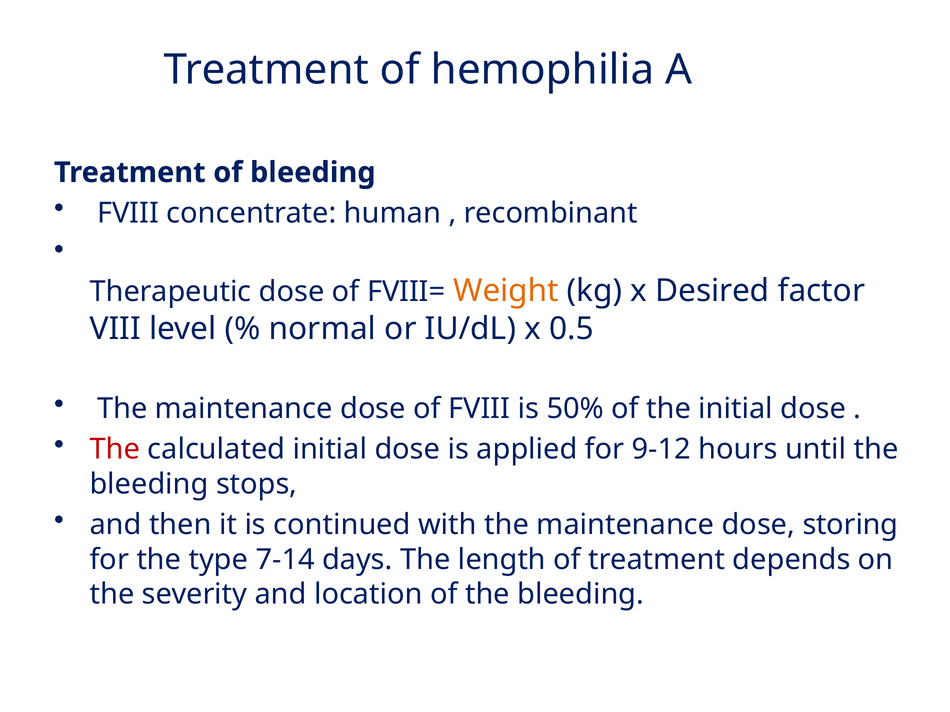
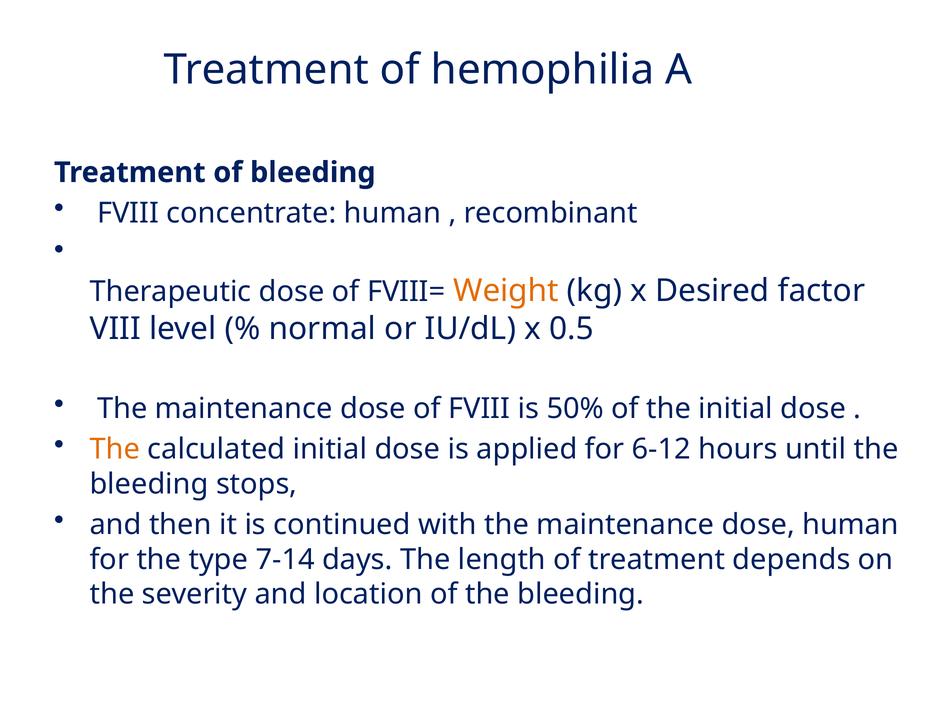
The colour: red -> orange (115, 450)
9-12: 9-12 -> 6-12 (661, 450)
dose storing: storing -> human (850, 525)
